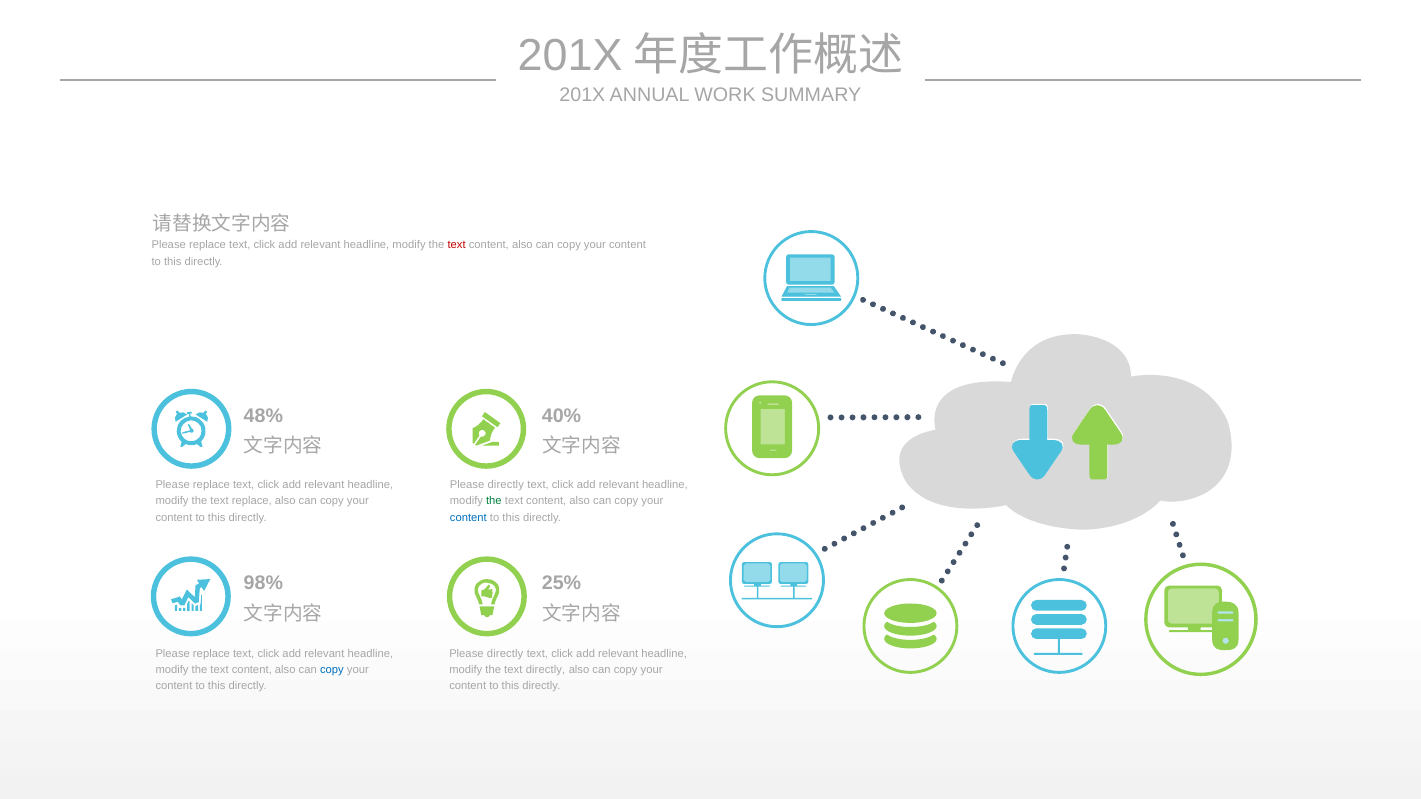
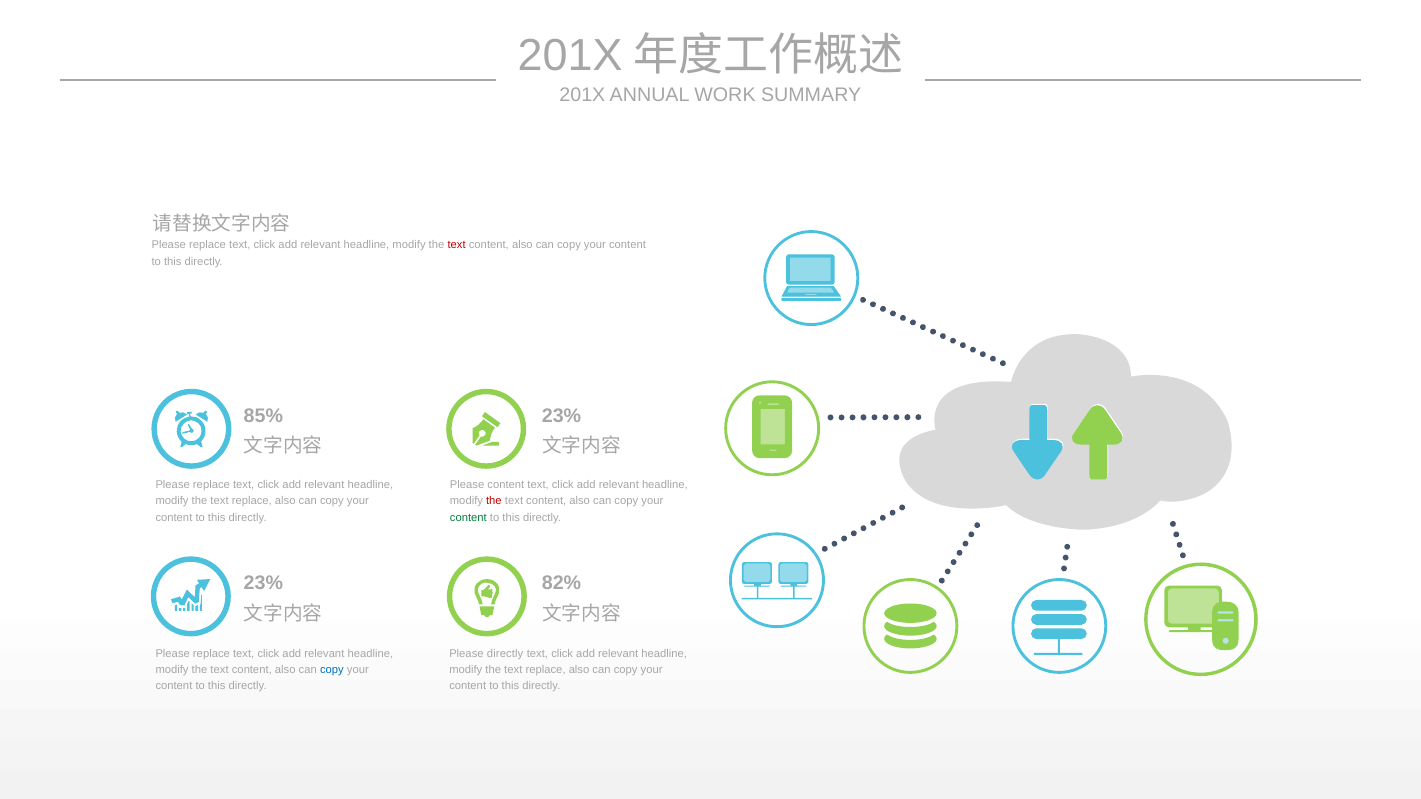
48%: 48% -> 85% (263, 416)
40%: 40% -> 23% (562, 416)
directly: directly -> content (506, 485)
the colour: green -> red (494, 501)
content colour: blue -> green (468, 518)
98%: 98% -> 23% (263, 583)
25%: 25% -> 82% (562, 583)
directly: directly -> replace (546, 670)
